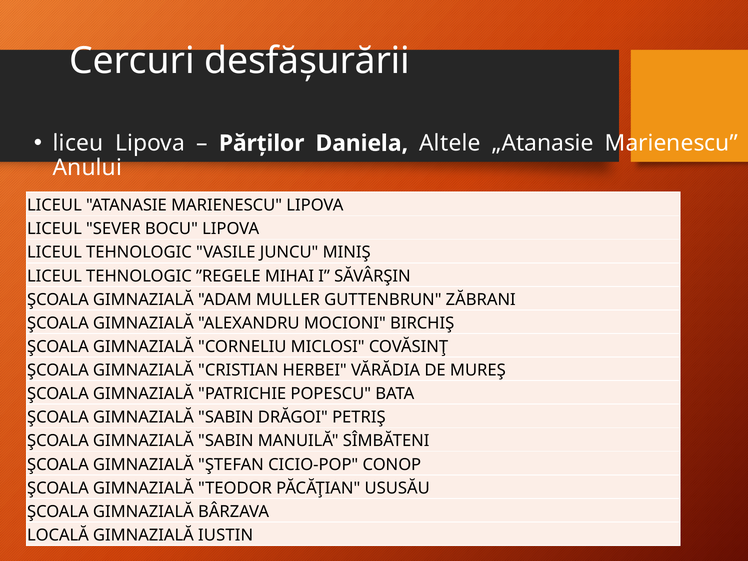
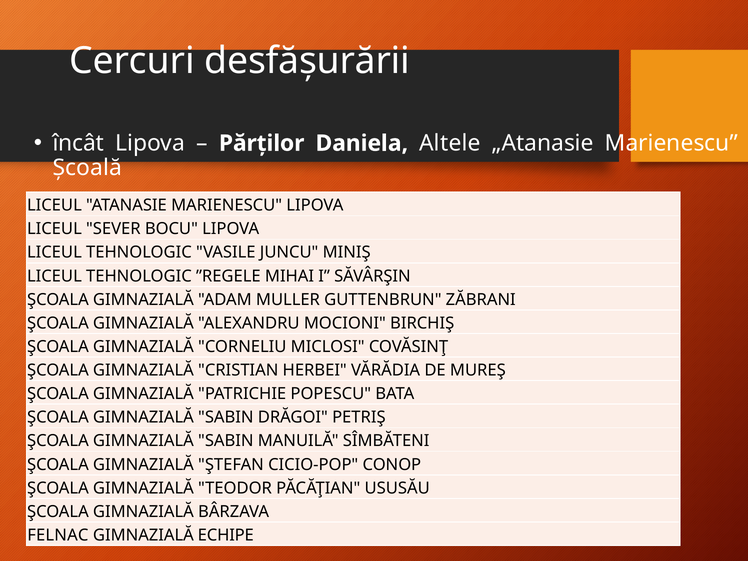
liceu: liceu -> încât (78, 143)
Anului: Anului -> Școală (87, 168)
LOCALĂ: LOCALĂ -> FELNAC (58, 535)
IUSTIN: IUSTIN -> ECHIPE (226, 535)
